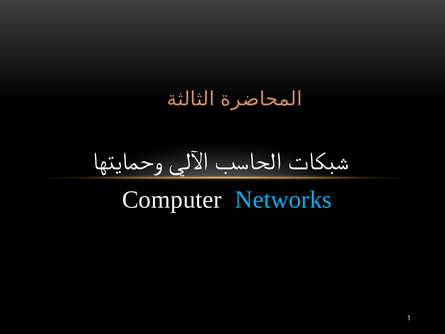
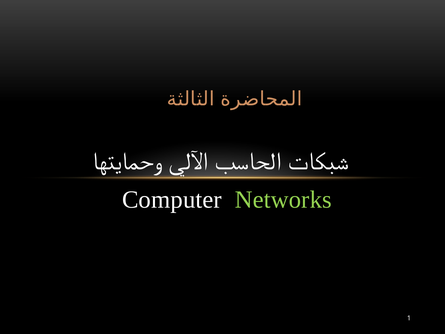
Networks colour: light blue -> light green (283, 199)
